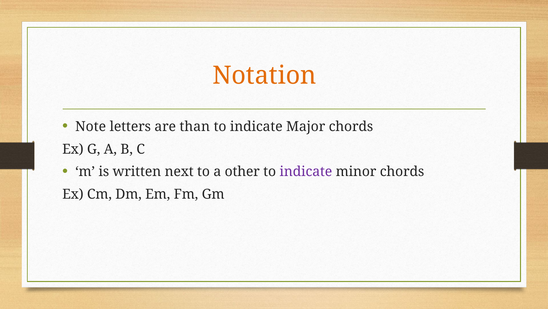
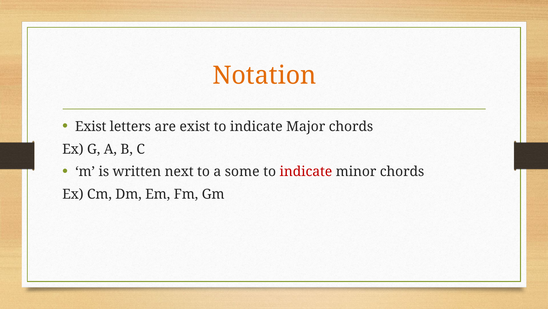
Note: Note -> Exist (91, 126)
are than: than -> exist (195, 126)
other: other -> some (242, 171)
indicate colour: purple -> red (306, 171)
